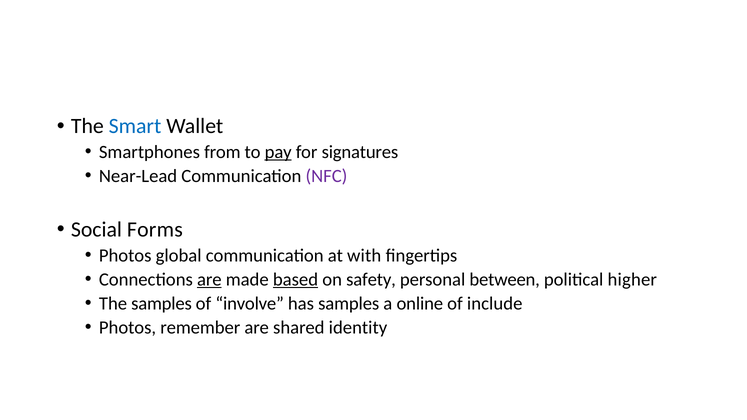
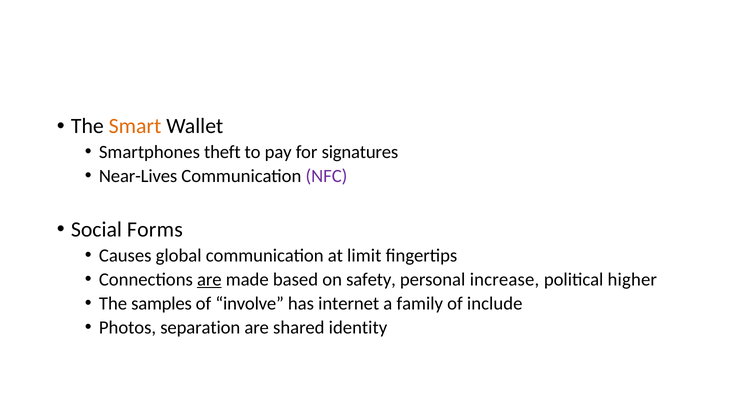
Smart colour: blue -> orange (135, 126)
from: from -> theft (222, 152)
pay underline: present -> none (278, 152)
Near-Lead: Near-Lead -> Near-Lives (138, 176)
Photos: Photos -> Causes (125, 255)
with: with -> limit (364, 255)
based underline: present -> none (296, 280)
between: between -> increase (504, 280)
has samples: samples -> internet (349, 304)
online: online -> family (420, 304)
remember: remember -> separation (200, 328)
